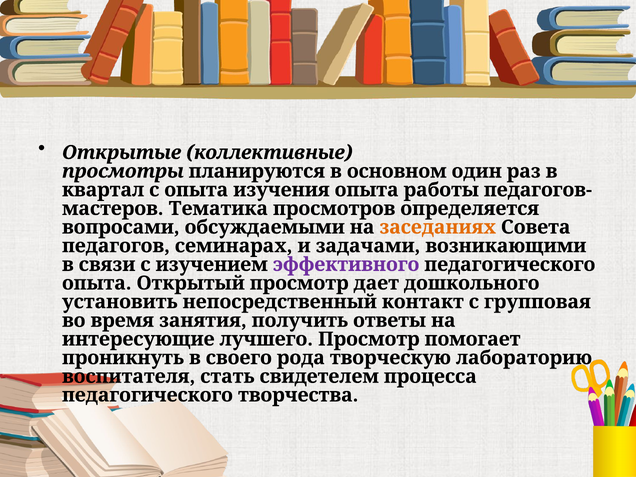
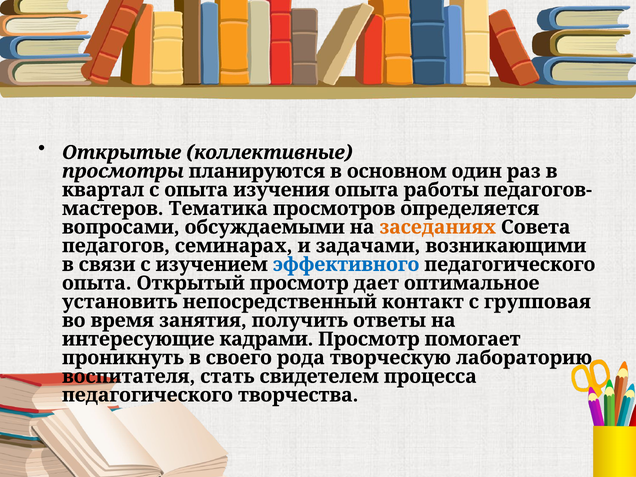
эффективного colour: purple -> blue (346, 264)
дошкольного: дошкольного -> оптимальное (472, 283)
лучшего: лучшего -> кадрами (266, 339)
